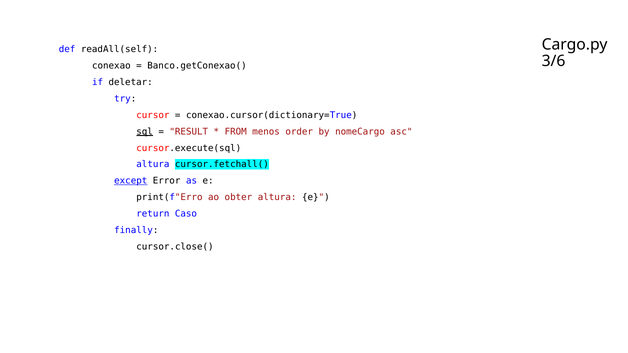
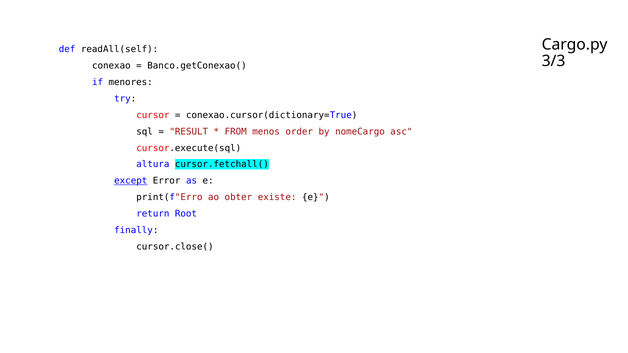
3/6: 3/6 -> 3/3 (554, 61)
deletar: deletar -> menores (131, 82)
sql underline: present -> none (145, 132)
obter altura: altura -> existe (277, 198)
Caso: Caso -> Root (186, 214)
